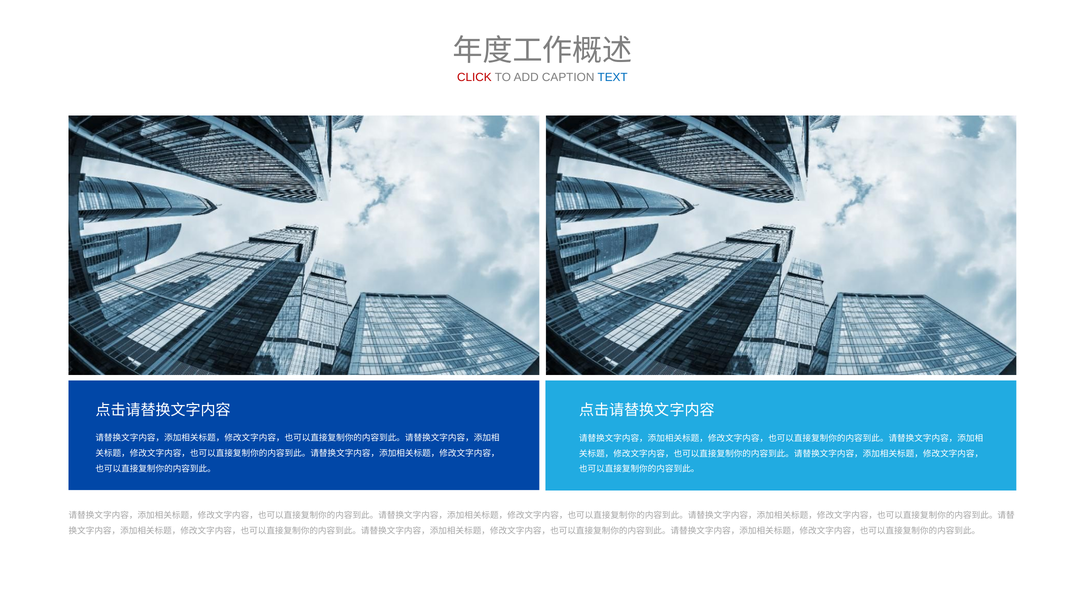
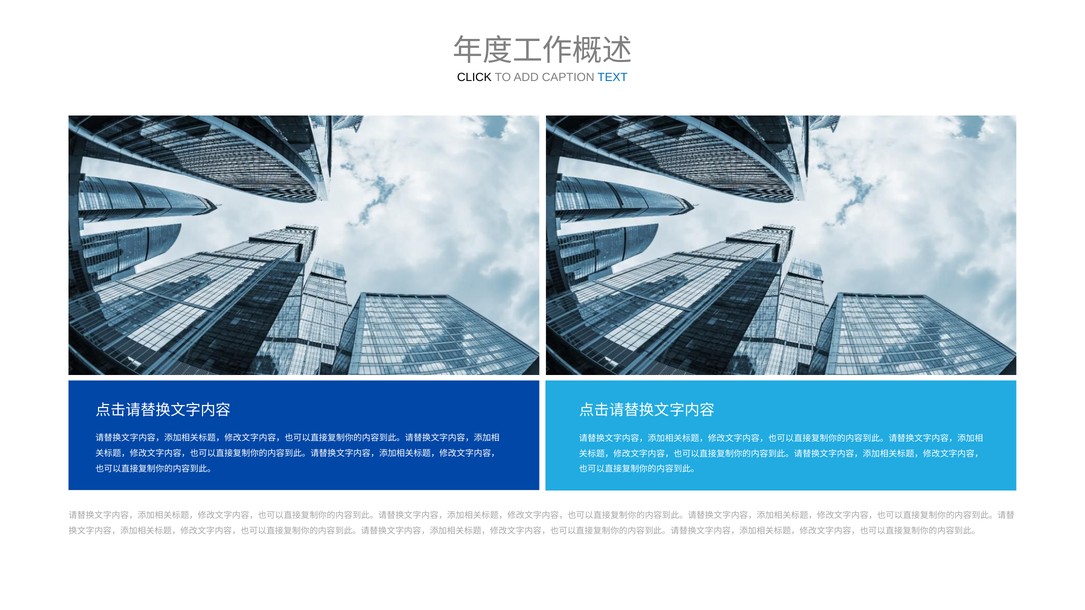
CLICK colour: red -> black (474, 77)
